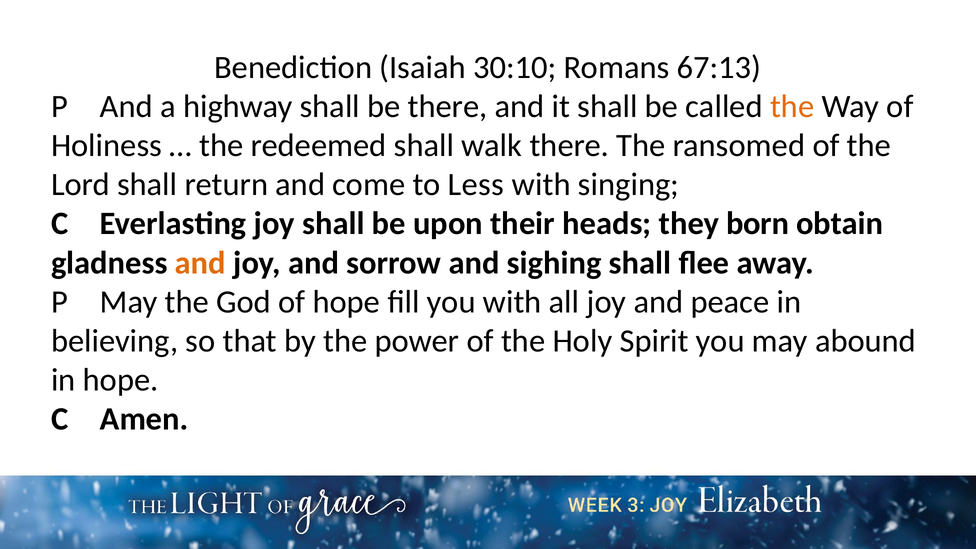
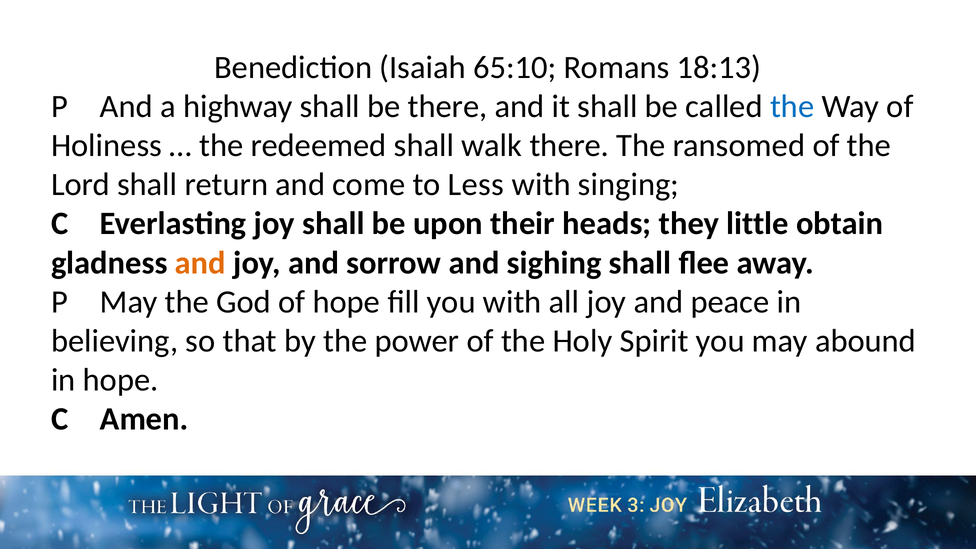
30:10: 30:10 -> 65:10 (515, 68)
67:13: 67:13 -> 18:13 (719, 68)
the colour: orange -> blue (792, 107)
born: born -> little (758, 224)
